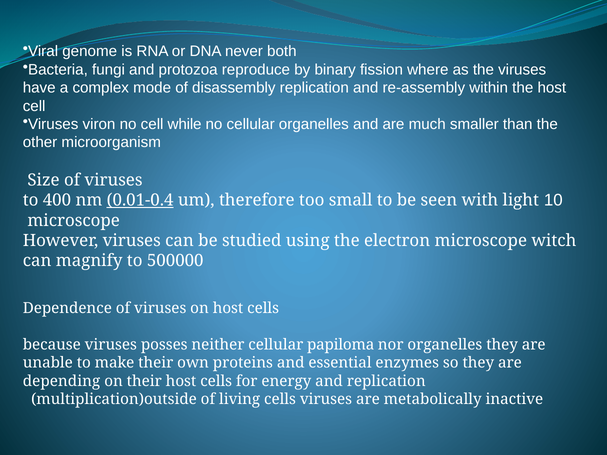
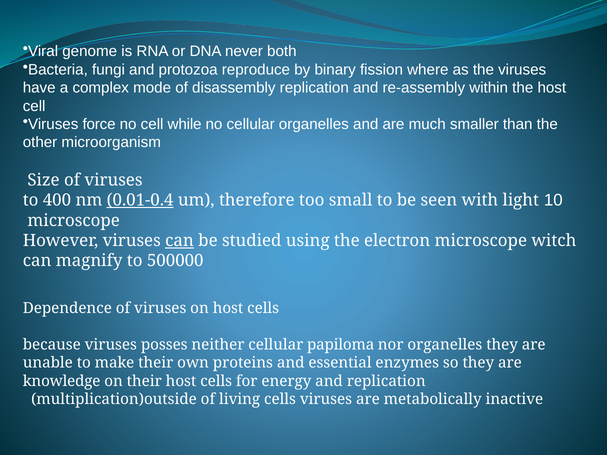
viron: viron -> force (99, 124)
can underline: none -> present (179, 241)
depending: depending -> knowledge (62, 381)
